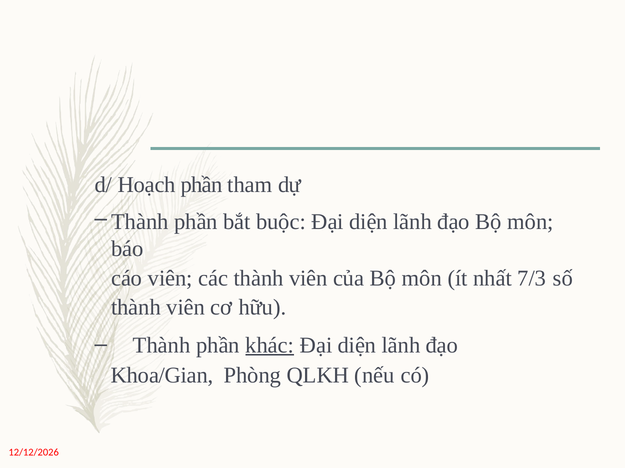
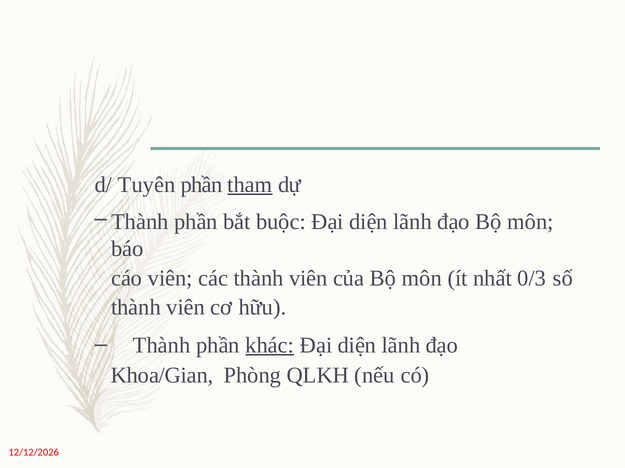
Hoạch: Hoạch -> Tuyên (147, 185)
tham underline: none -> present (250, 185)
7/3: 7/3 -> 0/3 (532, 279)
